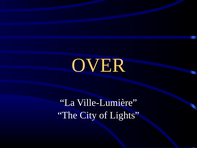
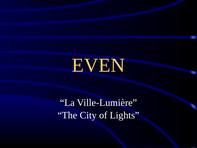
OVER: OVER -> EVEN (98, 65)
